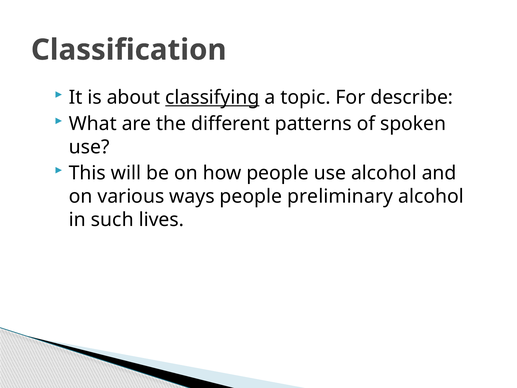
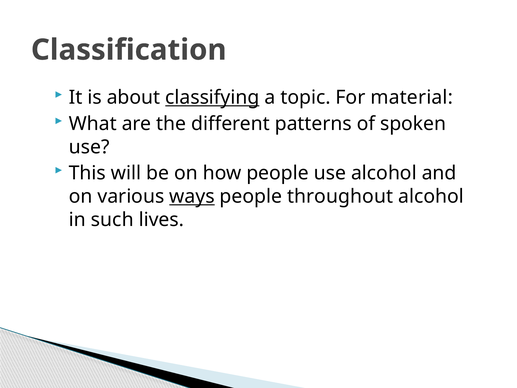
describe: describe -> material (412, 97)
ways underline: none -> present (192, 196)
preliminary: preliminary -> throughout (340, 196)
